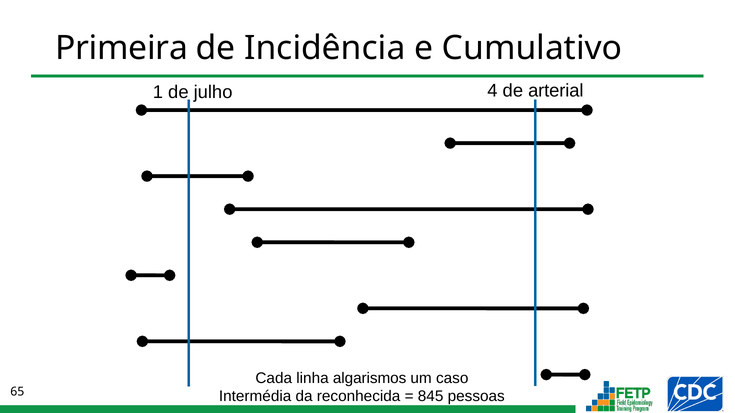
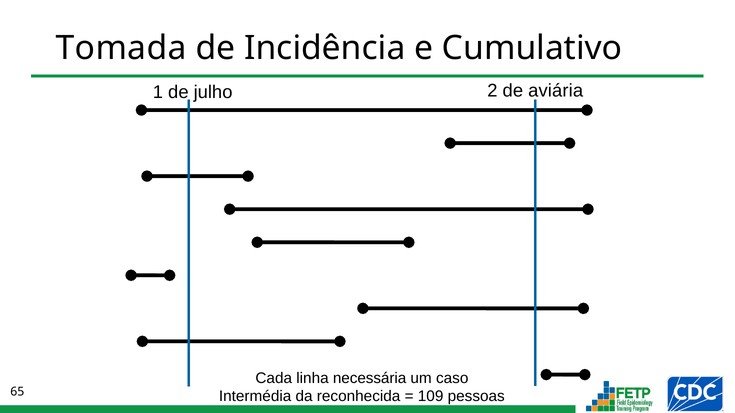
Primeira: Primeira -> Tomada (121, 48)
4: 4 -> 2 (492, 91)
arterial: arterial -> aviária (556, 91)
algarismos: algarismos -> necessária (370, 378)
845: 845 -> 109 (431, 397)
